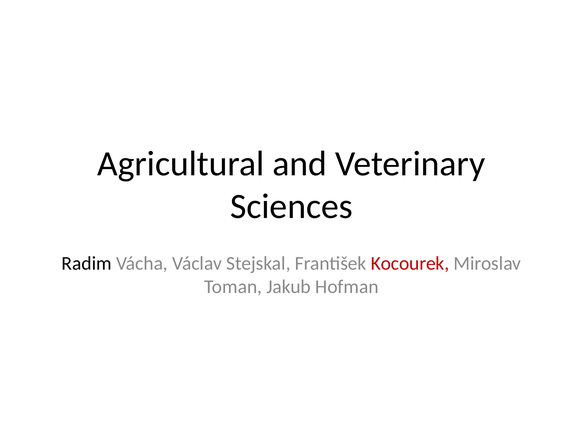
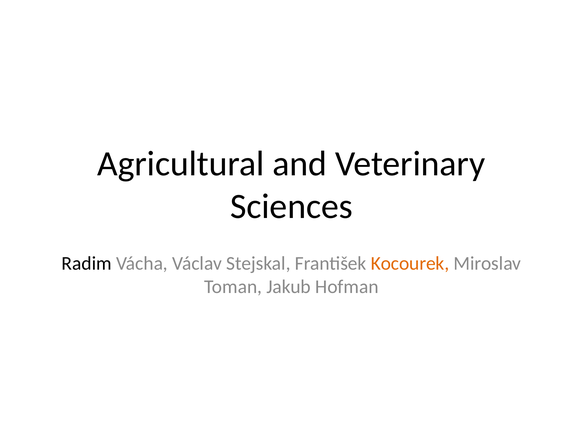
Kocourek colour: red -> orange (410, 264)
